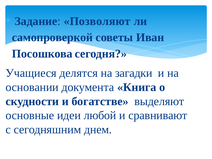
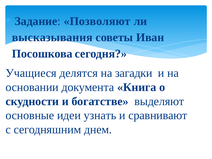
самопроверкой: самопроверкой -> высказывания (52, 37)
любой: любой -> узнать (100, 115)
